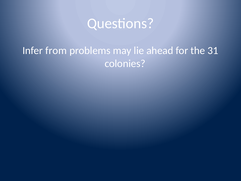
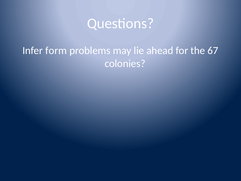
from: from -> form (56, 51)
31: 31 -> 67 (213, 51)
